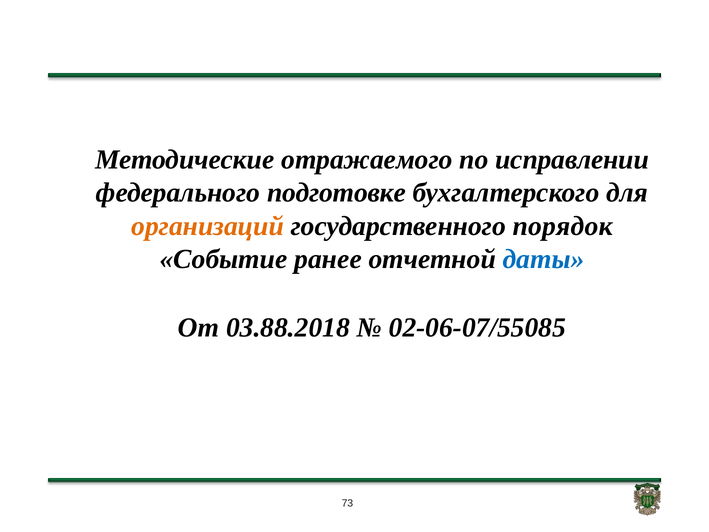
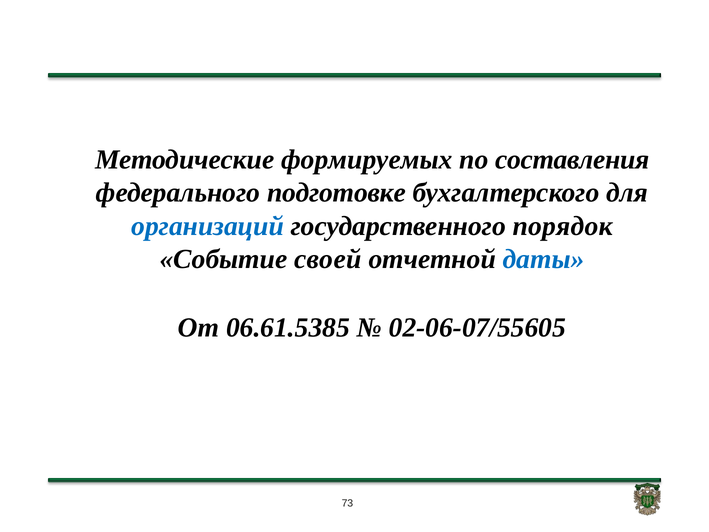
отражаемого: отражаемого -> формируемых (367, 160)
исправлении: исправлении -> составления (572, 160)
организаций colour: orange -> blue (208, 226)
ранее: ранее -> своей (328, 259)
03.88.2018: 03.88.2018 -> 06.61.5385 (288, 328)
02-06-07/55085: 02-06-07/55085 -> 02-06-07/55605 (477, 328)
